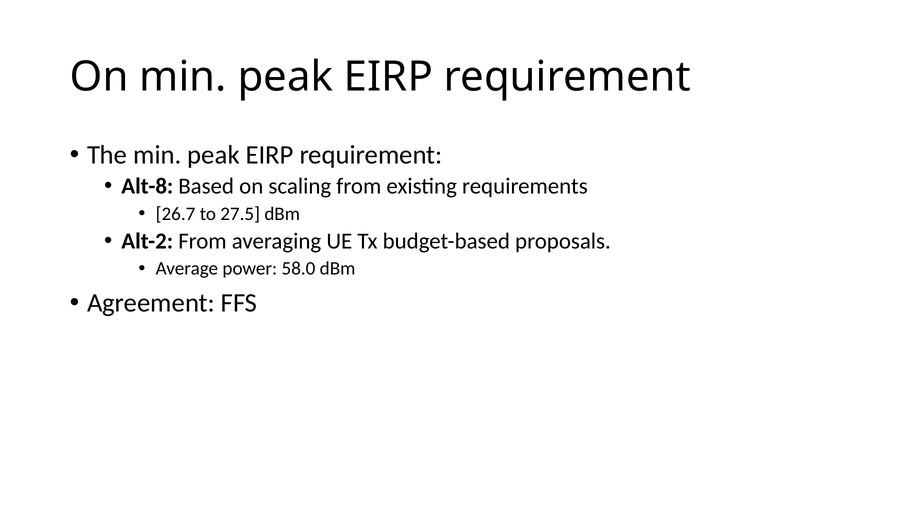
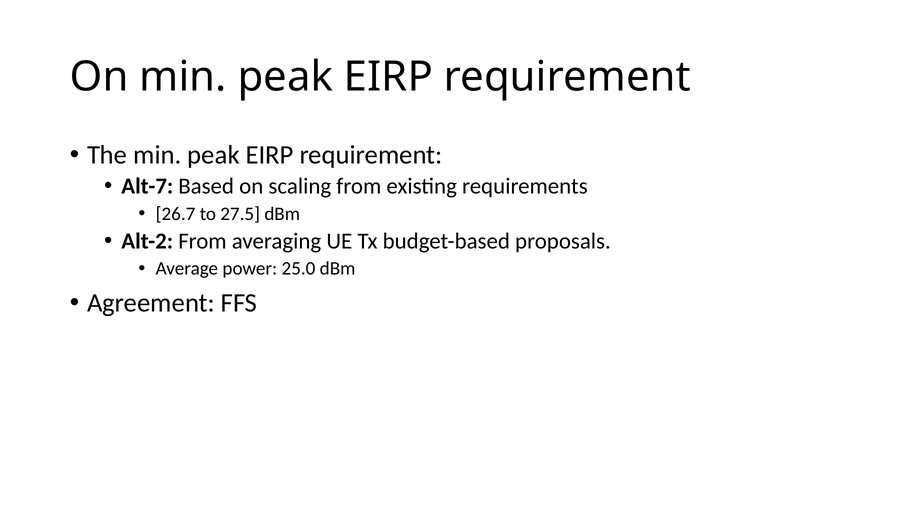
Alt-8: Alt-8 -> Alt-7 (147, 186)
58.0: 58.0 -> 25.0 (299, 269)
